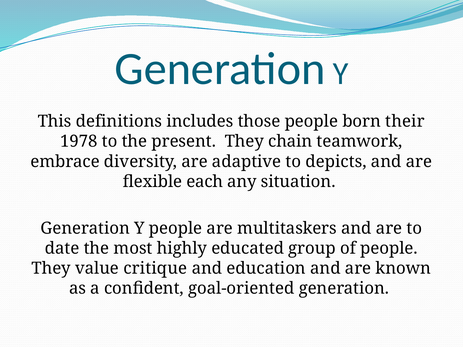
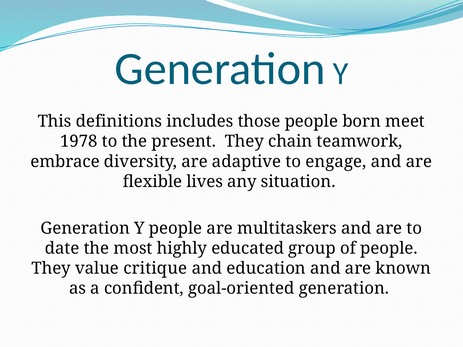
their: their -> meet (405, 122)
depicts: depicts -> engage (336, 162)
each: each -> lives (205, 182)
